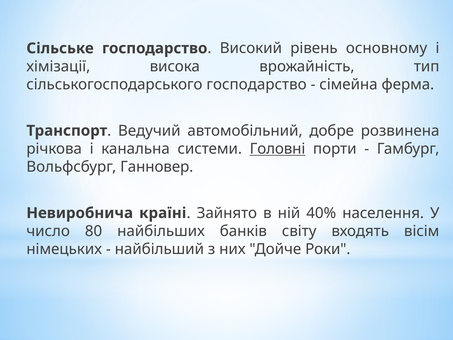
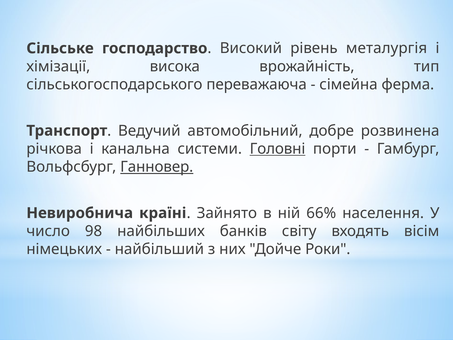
основному: основному -> металургія (387, 48)
сільськогосподарського господарство: господарство -> переважаюча (257, 85)
Ганновер underline: none -> present (157, 167)
40%: 40% -> 66% (321, 213)
80: 80 -> 98 (94, 231)
